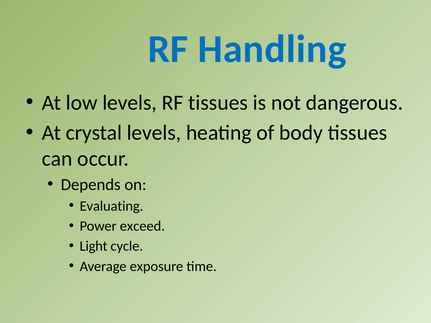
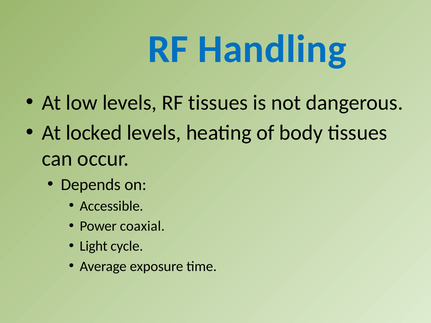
crystal: crystal -> locked (94, 133)
Evaluating: Evaluating -> Accessible (111, 206)
exceed: exceed -> coaxial (142, 226)
